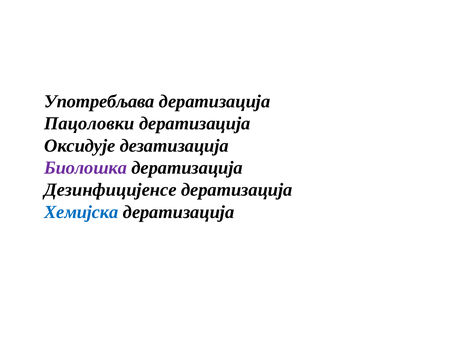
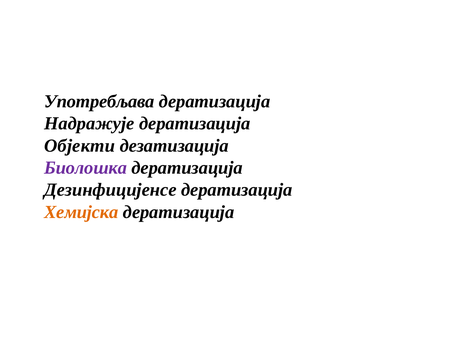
Пацоловки: Пацоловки -> Надражује (89, 124)
Оксидује: Оксидује -> Објекти (80, 146)
Хемијска colour: blue -> orange (81, 212)
